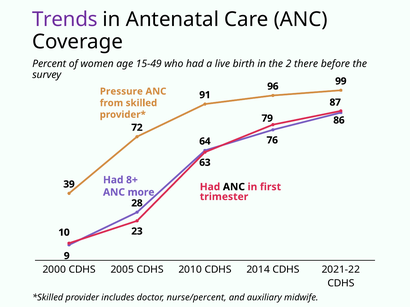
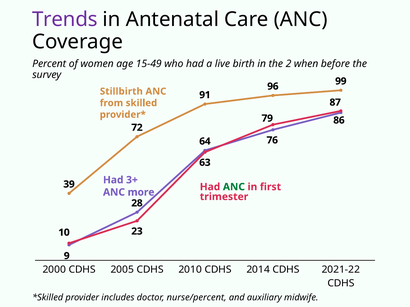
there: there -> when (306, 64)
Pressure: Pressure -> Stillbirth (121, 92)
8+: 8+ -> 3+ (132, 180)
ANC colour: black -> green (234, 187)
